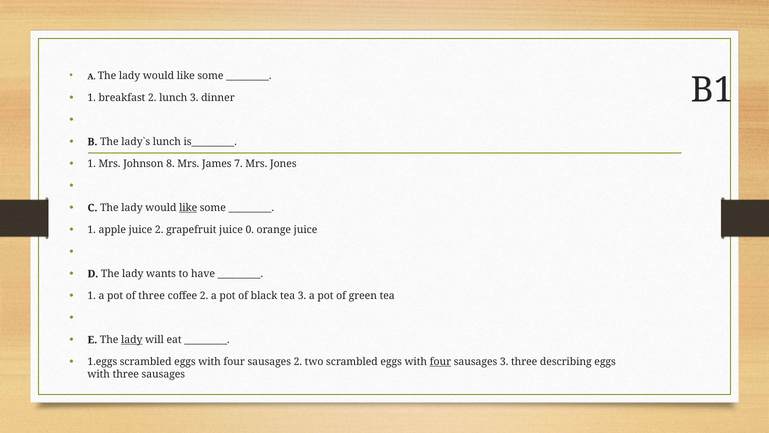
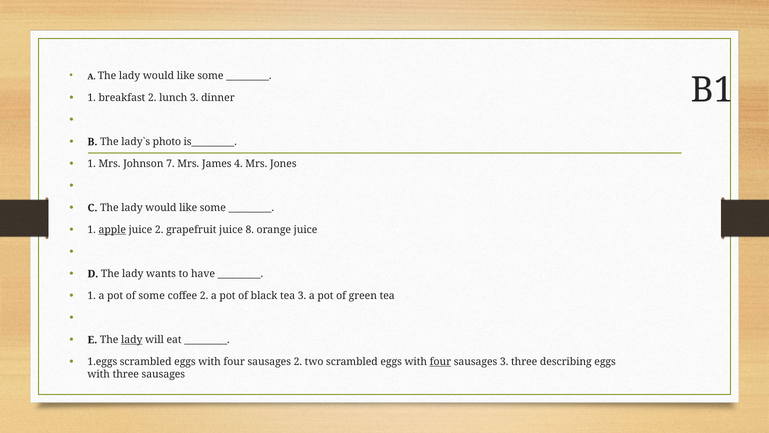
lunch: lunch -> photo (167, 142)
8: 8 -> 7 (170, 164)
7: 7 -> 4 (238, 164)
like underline: present -> none (188, 208)
apple underline: none -> present (112, 230)
0: 0 -> 8 (250, 230)
of three: three -> some (152, 296)
